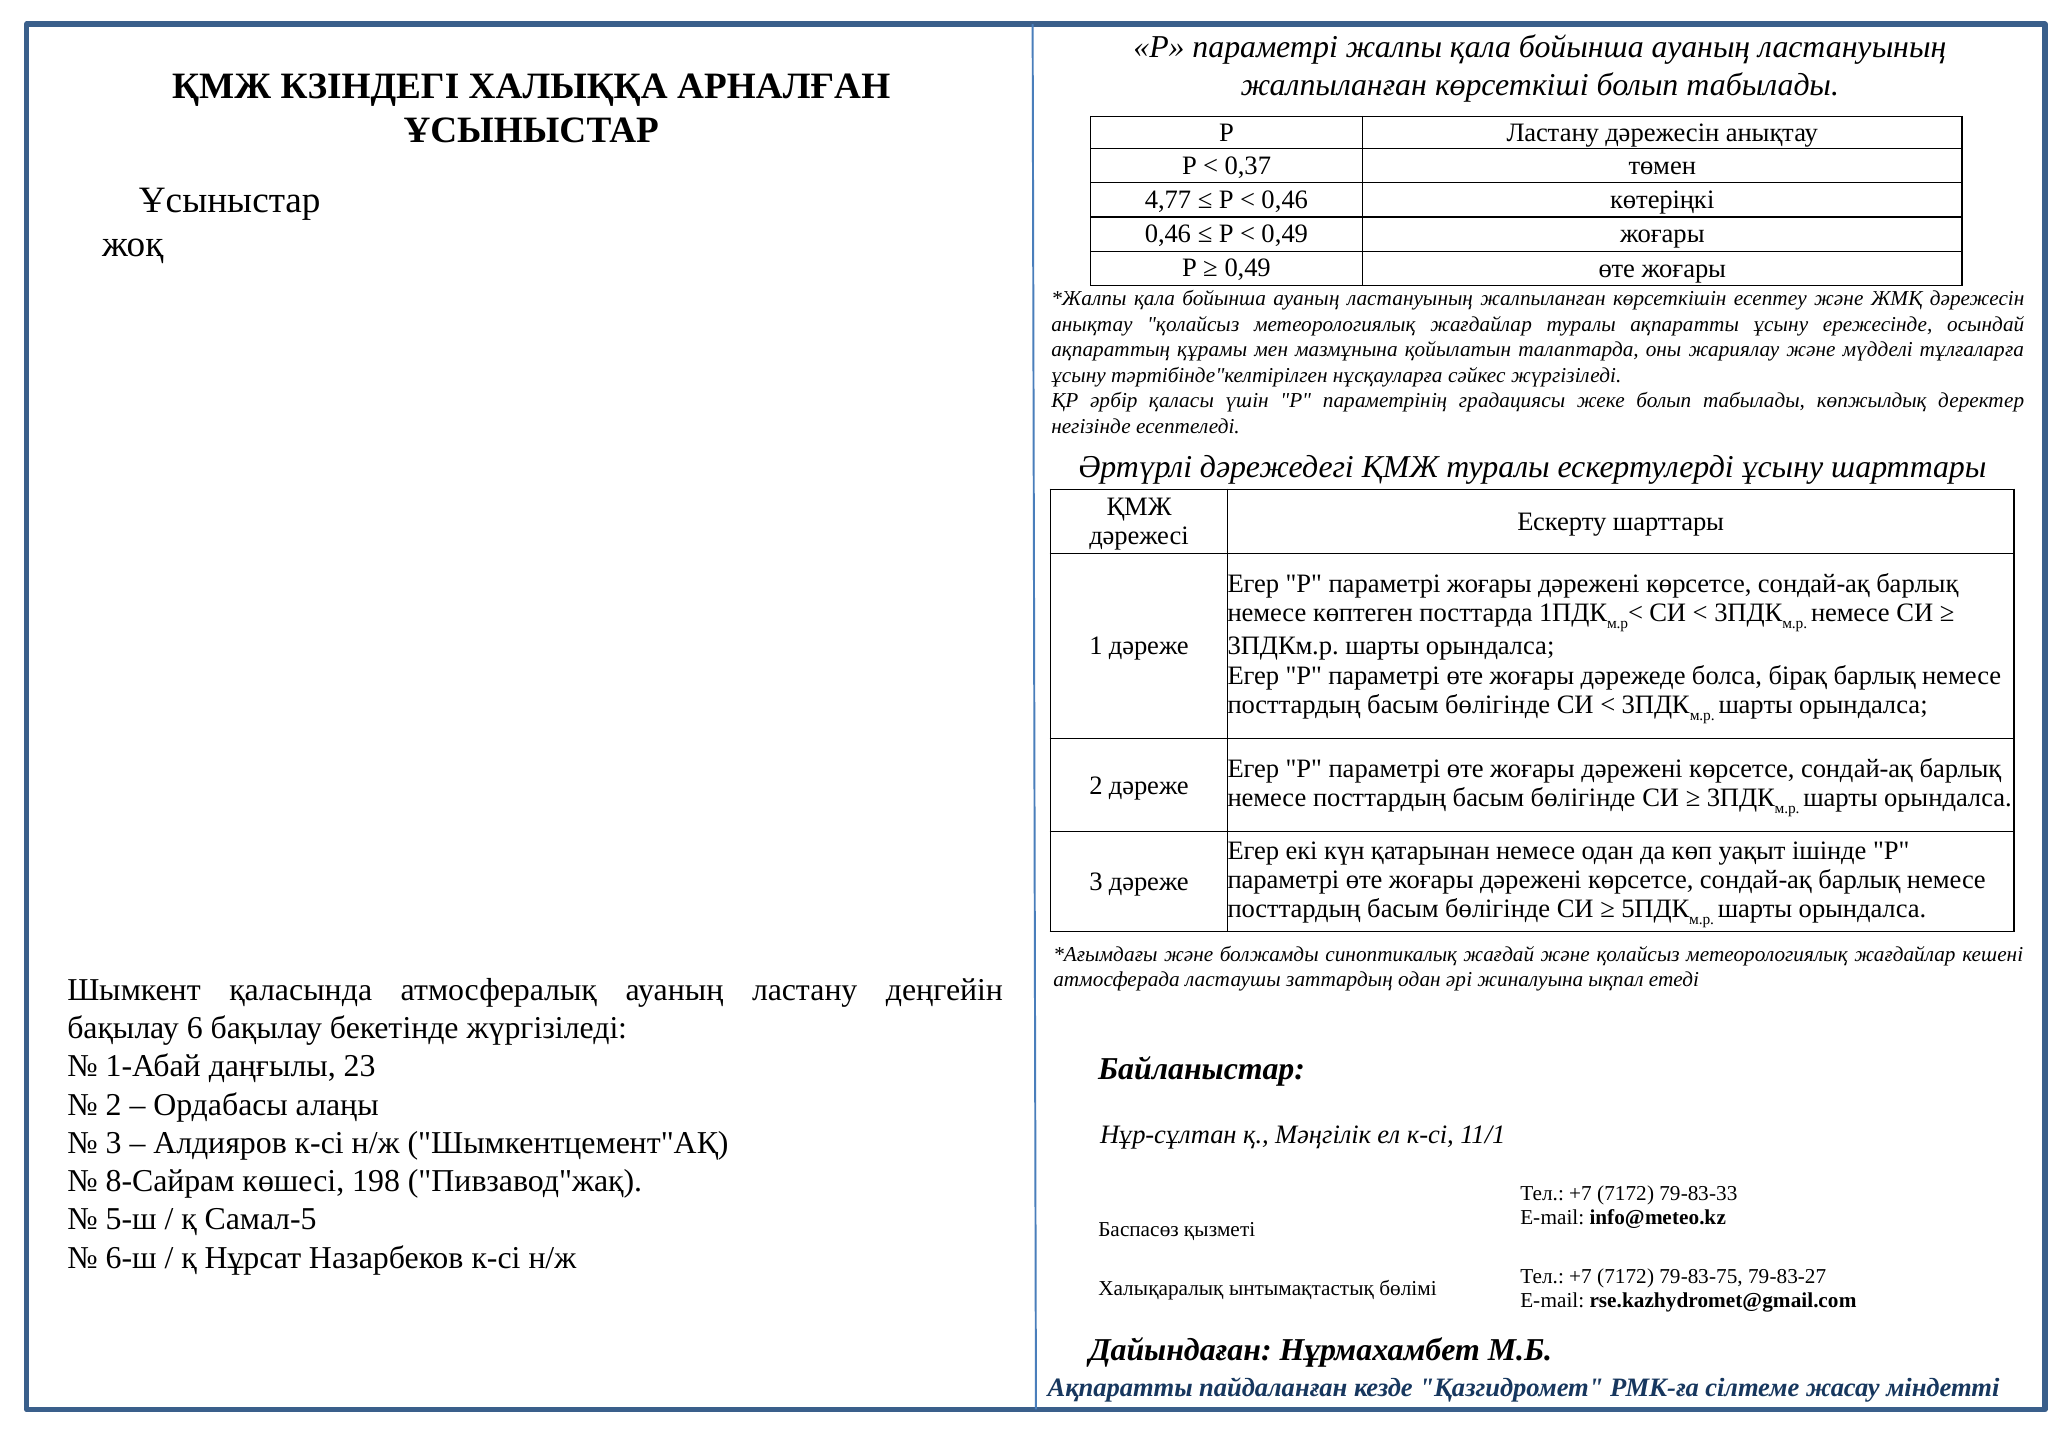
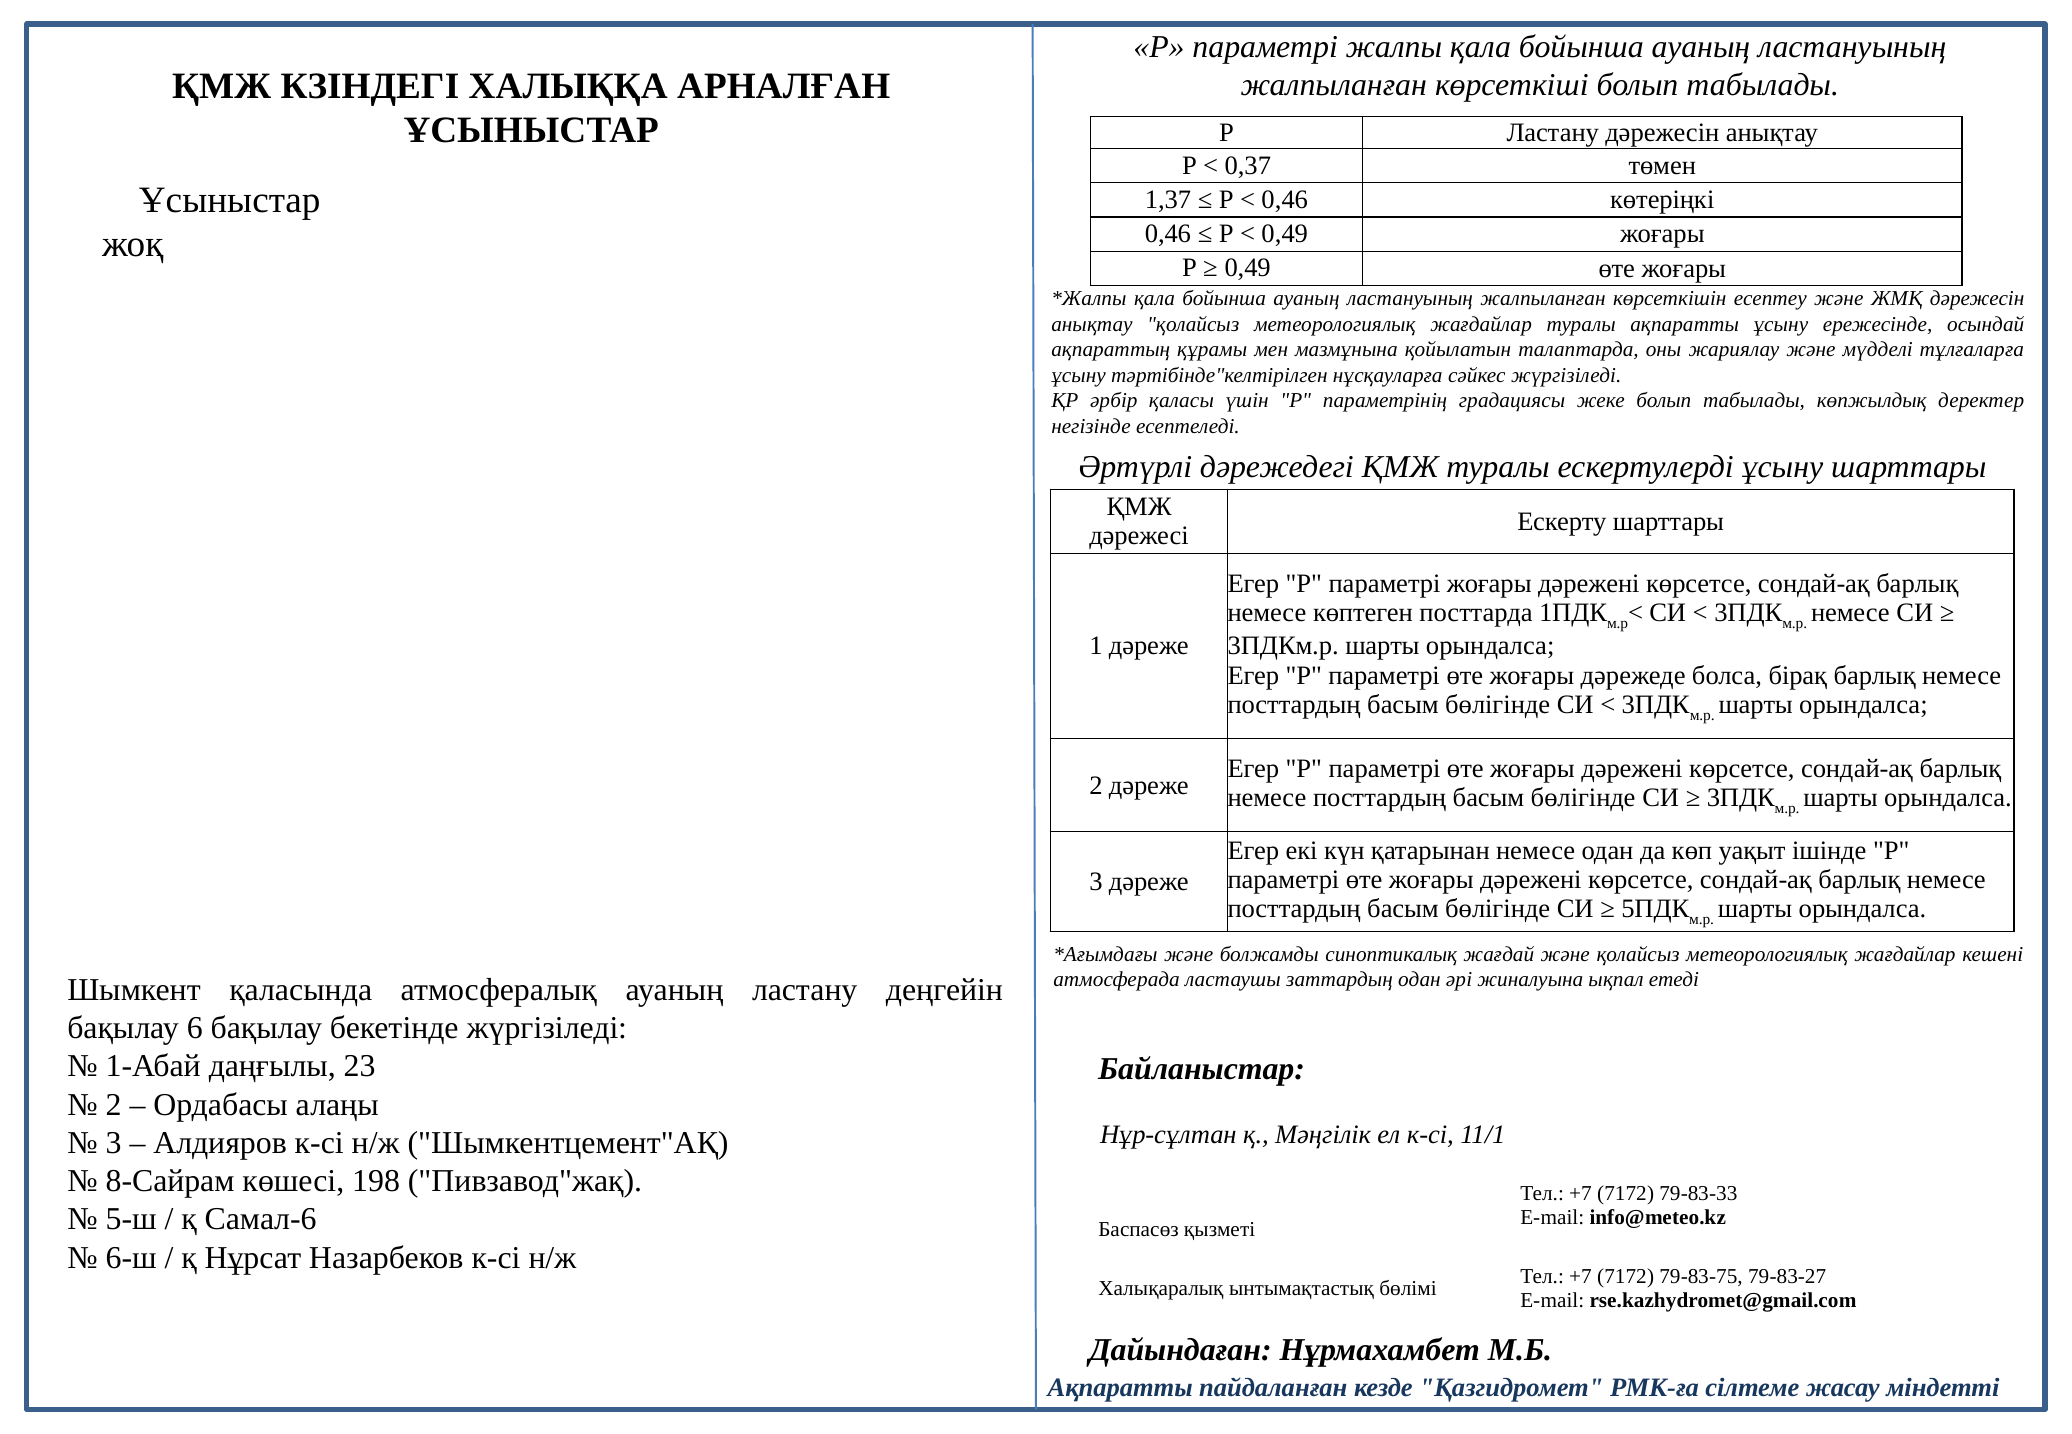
4,77: 4,77 -> 1,37 (1168, 200)
Самал-5: Самал-5 -> Самал-6 (261, 1220)
